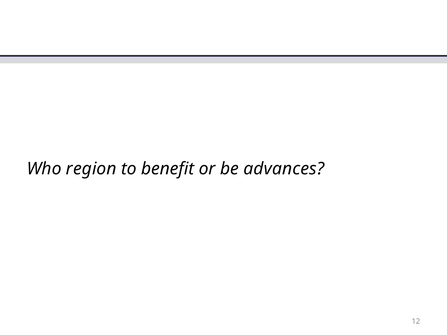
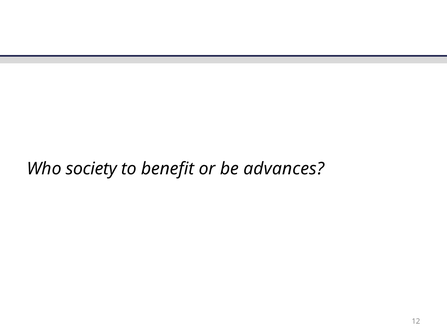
region: region -> society (91, 169)
